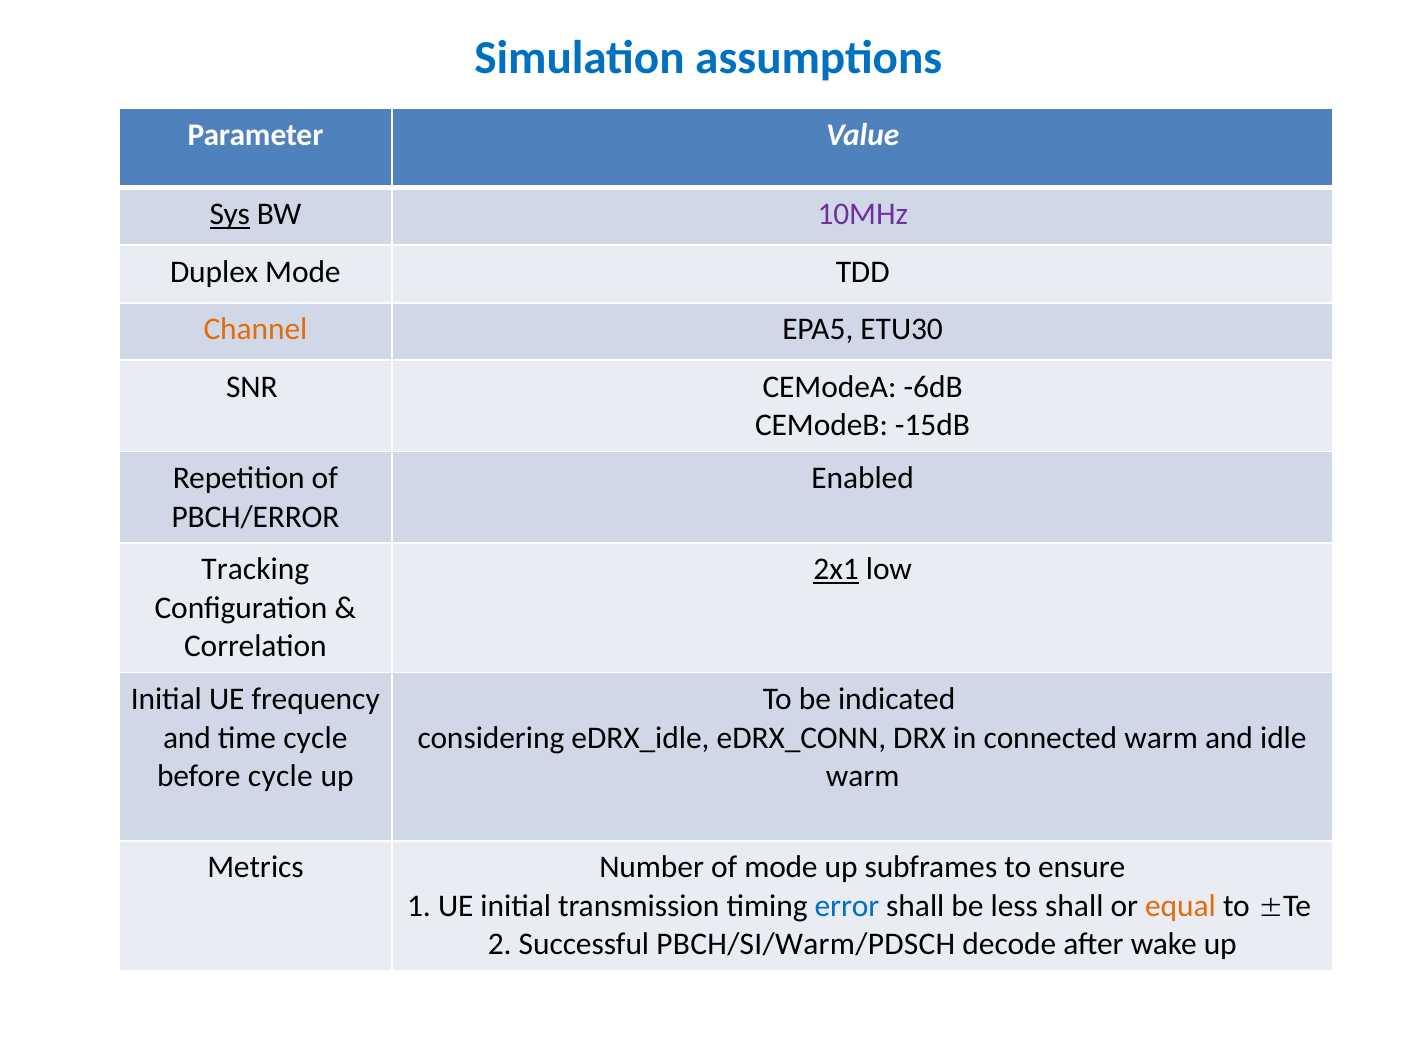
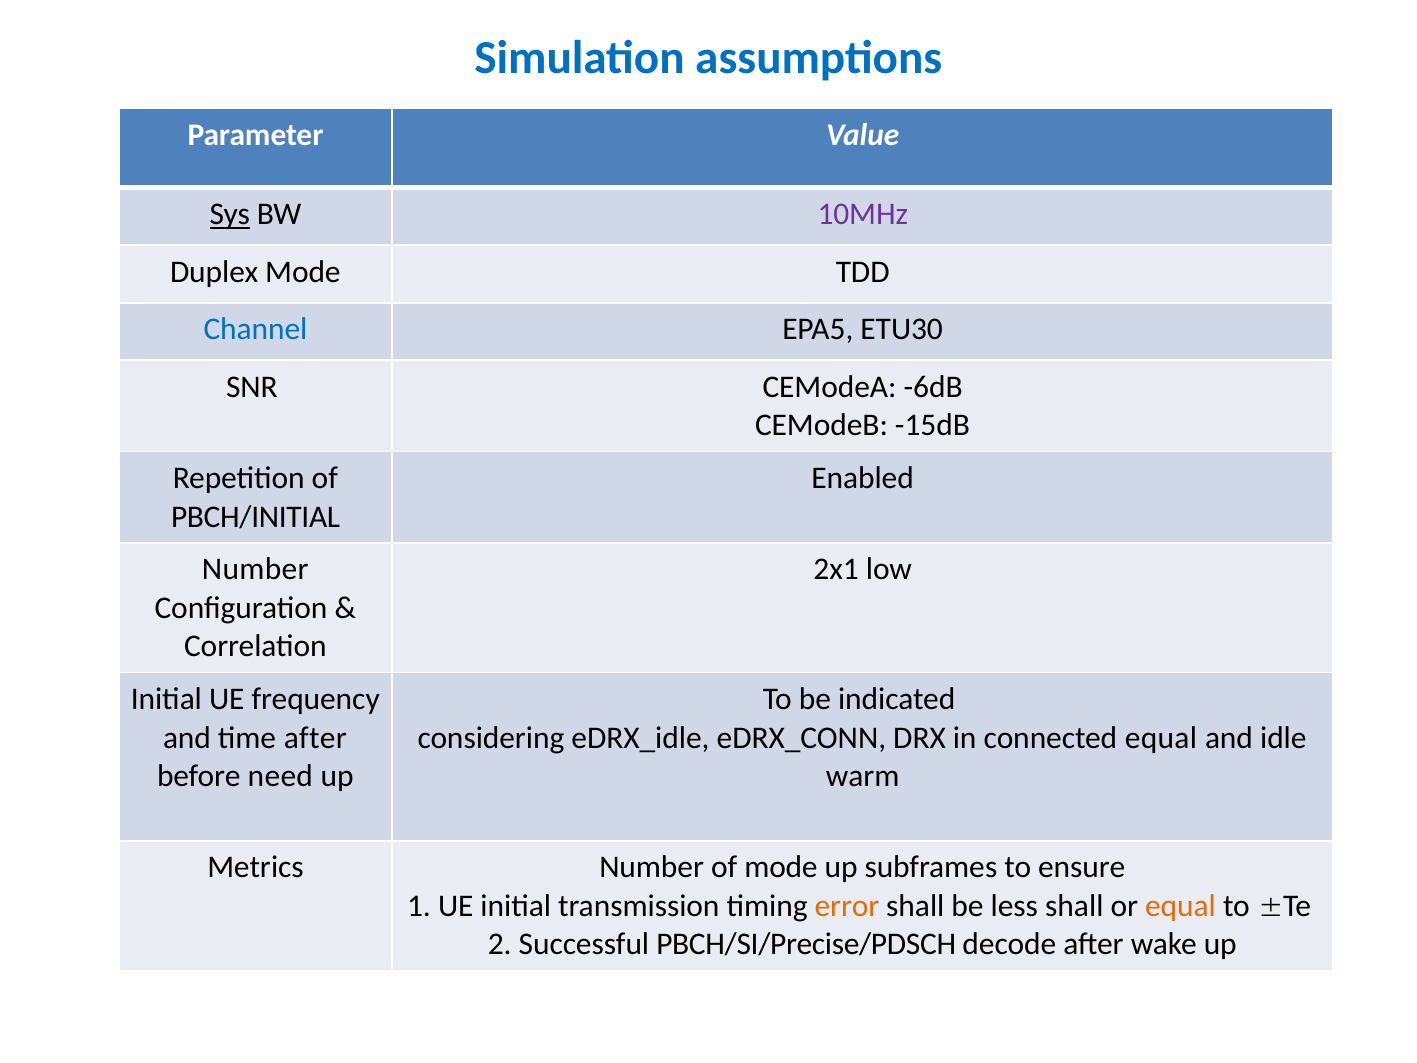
Channel colour: orange -> blue (255, 329)
PBCH/ERROR: PBCH/ERROR -> PBCH/INITIAL (256, 517)
Tracking: Tracking -> Number (255, 569)
2x1 underline: present -> none (836, 569)
time cycle: cycle -> after (315, 738)
connected warm: warm -> equal (1161, 738)
before cycle: cycle -> need (280, 776)
error colour: blue -> orange (847, 906)
PBCH/SI/Warm/PDSCH: PBCH/SI/Warm/PDSCH -> PBCH/SI/Precise/PDSCH (806, 944)
